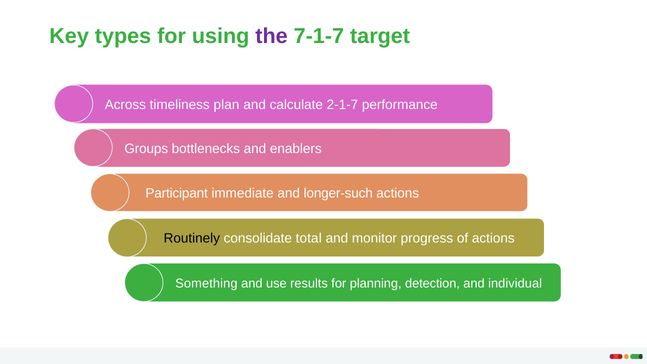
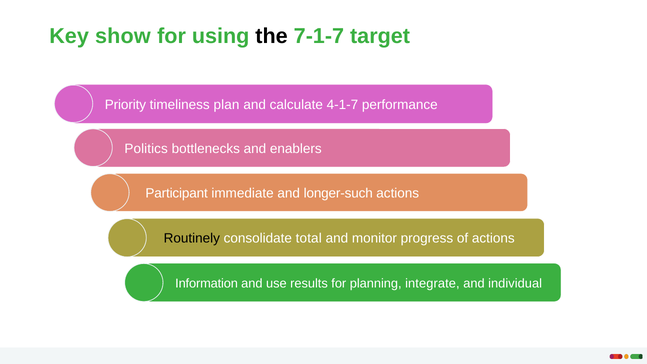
types: types -> show (123, 36)
the colour: purple -> black (272, 36)
Across: Across -> Priority (125, 105)
2-1-7: 2-1-7 -> 4-1-7 (342, 105)
Groups: Groups -> Politics (146, 149)
Something: Something -> Information (207, 283)
detection: detection -> integrate (432, 283)
